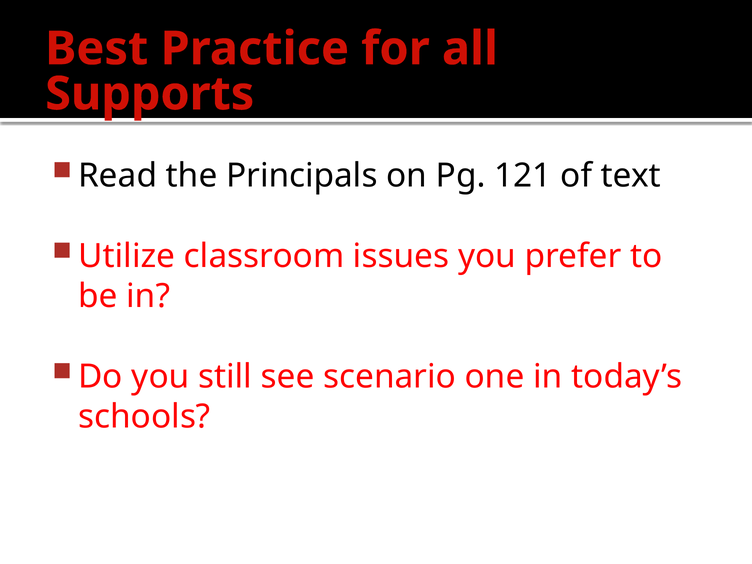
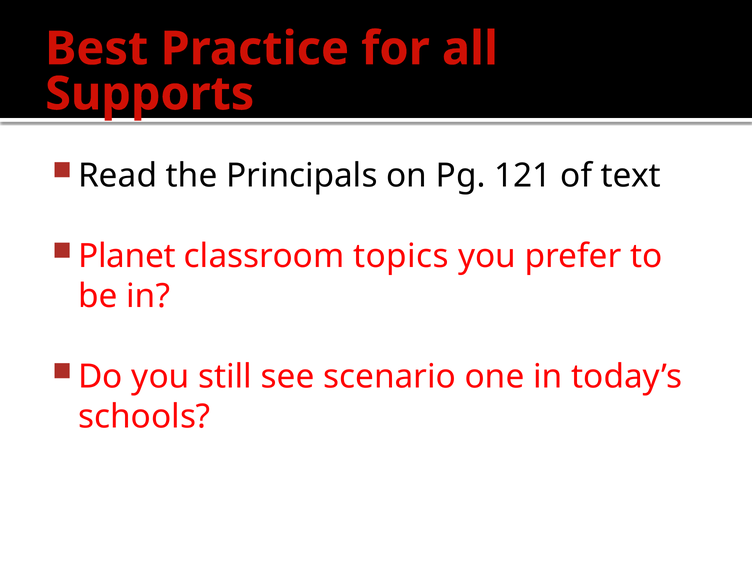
Utilize: Utilize -> Planet (127, 256)
issues: issues -> topics (401, 256)
